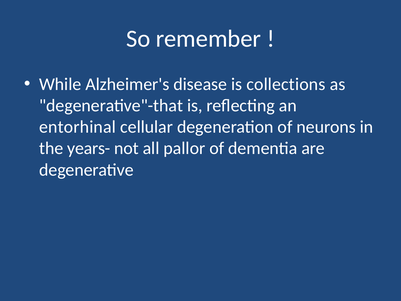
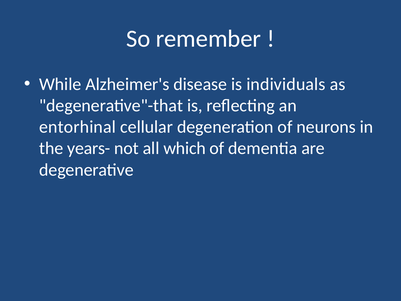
collections: collections -> individuals (286, 84)
pallor: pallor -> which (185, 148)
